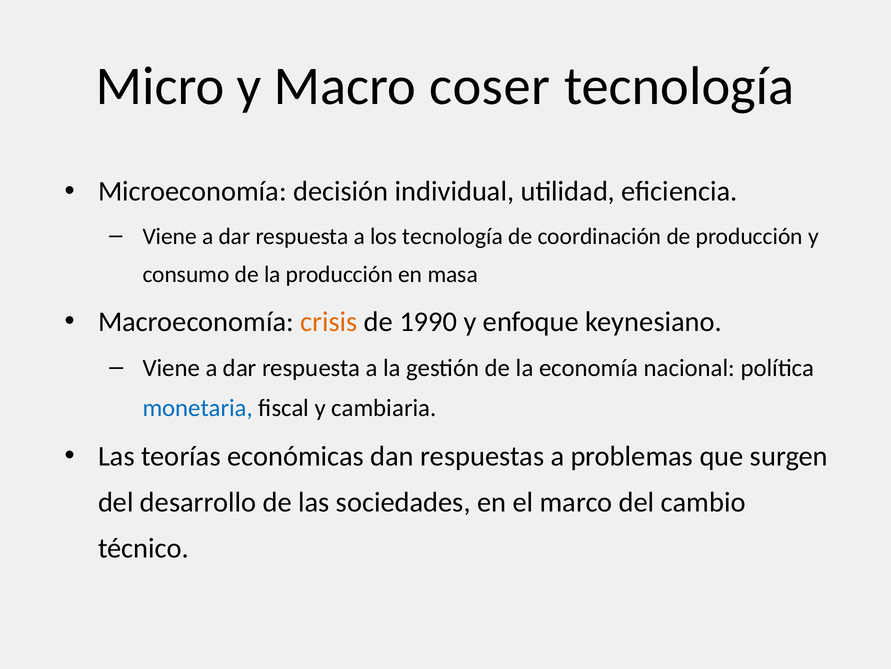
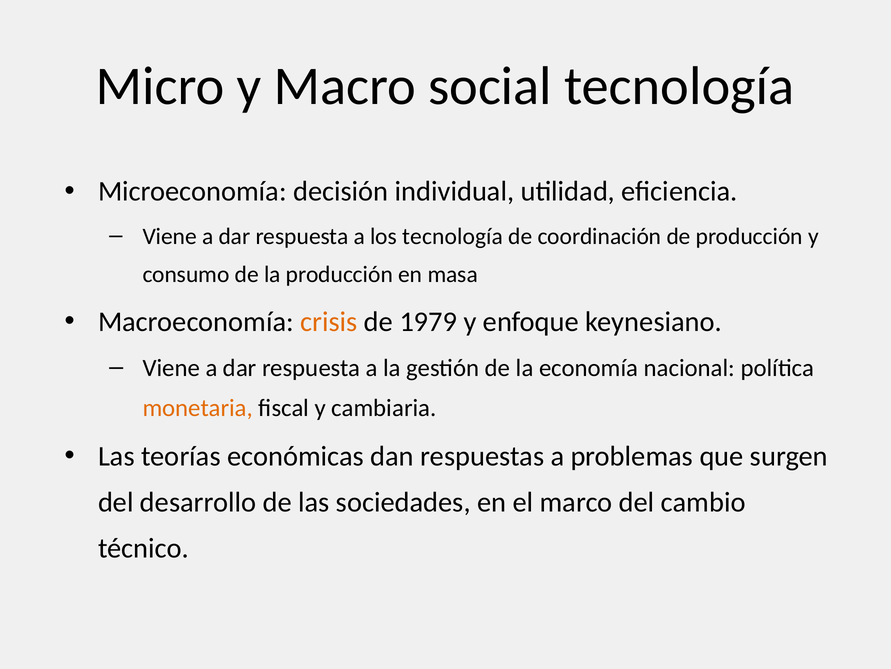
coser: coser -> social (490, 86)
1990: 1990 -> 1979 (428, 322)
monetaria colour: blue -> orange (198, 408)
